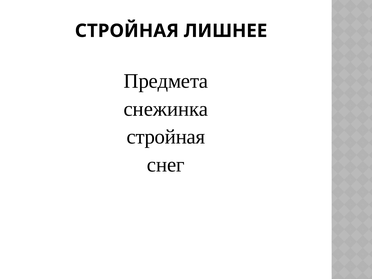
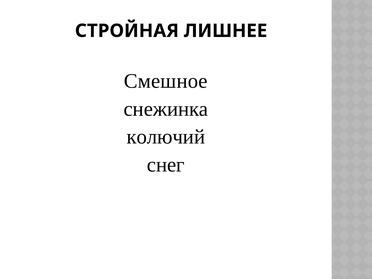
Предмета: Предмета -> Смешное (166, 81)
стройная: стройная -> колючий (166, 137)
